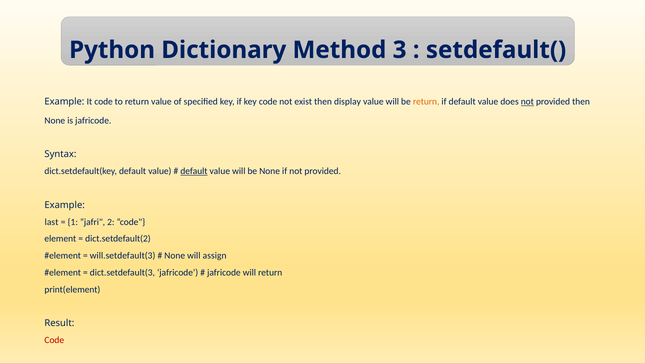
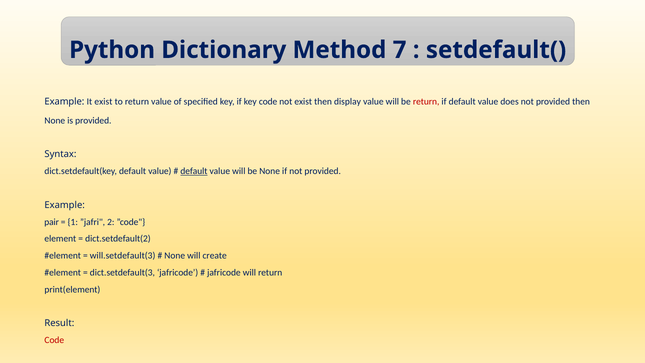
3: 3 -> 7 (400, 50)
It code: code -> exist (103, 101)
return colour: orange -> red (426, 101)
not underline: present -> none (527, 101)
is jafricode: jafricode -> provided (93, 121)
last: last -> pair (52, 222)
assign: assign -> create (215, 256)
